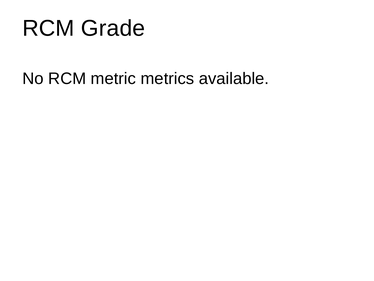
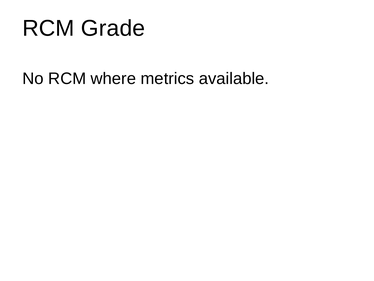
metric: metric -> where (113, 78)
